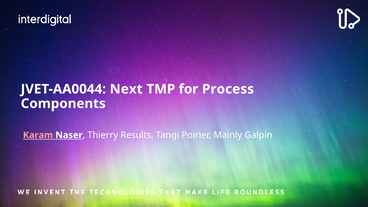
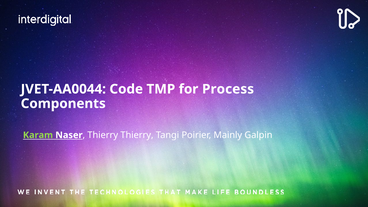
Next: Next -> Code (126, 89)
Karam colour: pink -> light green (38, 135)
Thierry Results: Results -> Thierry (137, 135)
